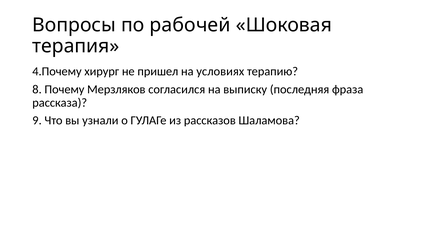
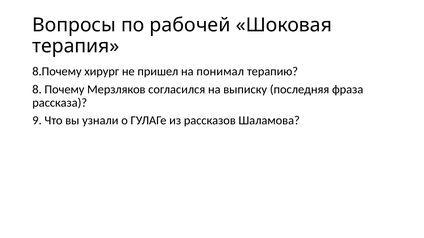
4.Почему: 4.Почему -> 8.Почему (57, 72)
условиях: условиях -> понимал (220, 72)
